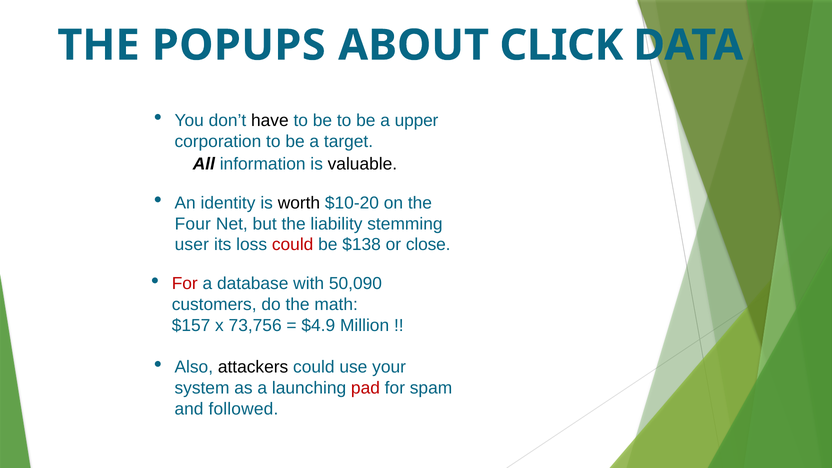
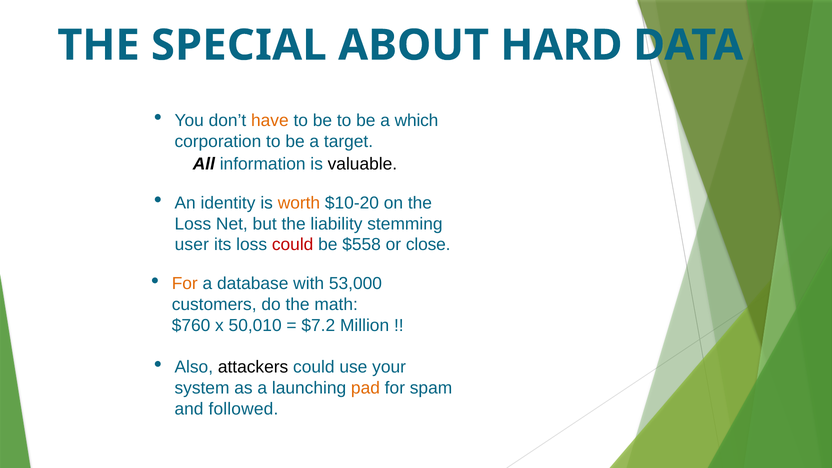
POPUPS: POPUPS -> SPECIAL (239, 45)
CLICK: CLICK -> HARD (561, 45)
have colour: black -> orange (270, 121)
upper: upper -> which (417, 121)
worth colour: black -> orange (299, 203)
Four: Four -> Loss (193, 224)
$138: $138 -> $558 (362, 245)
For colour: red -> orange (185, 284)
50,090: 50,090 -> 53,000 (355, 284)
$157: $157 -> $760 (191, 325)
73,756: 73,756 -> 50,010 (255, 325)
$4.9: $4.9 -> $7.2 (318, 325)
pad colour: red -> orange (365, 388)
